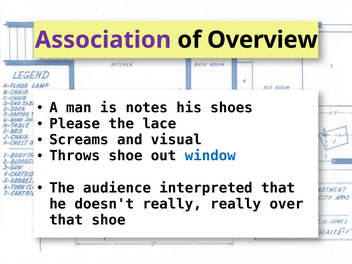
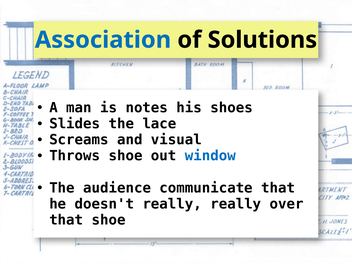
Association colour: purple -> blue (103, 40)
Overview: Overview -> Solutions (262, 40)
Please: Please -> Slides (75, 124)
interpreted: interpreted -> communicate (206, 188)
